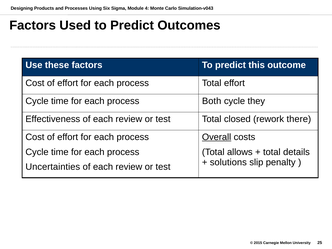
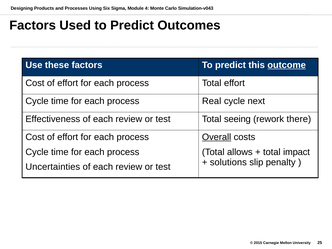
outcome underline: none -> present (287, 65)
Both: Both -> Real (212, 101)
they: they -> next (256, 101)
closed: closed -> seeing (237, 119)
details: details -> impact (297, 152)
